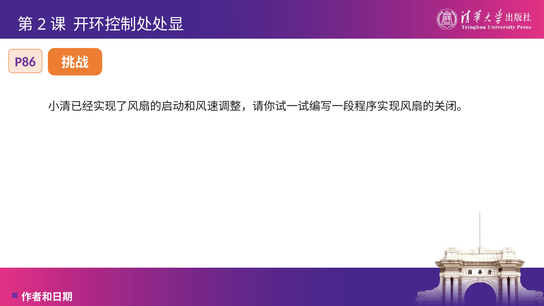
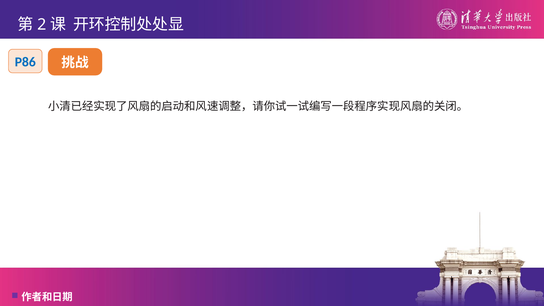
P86 colour: purple -> blue (25, 62)
